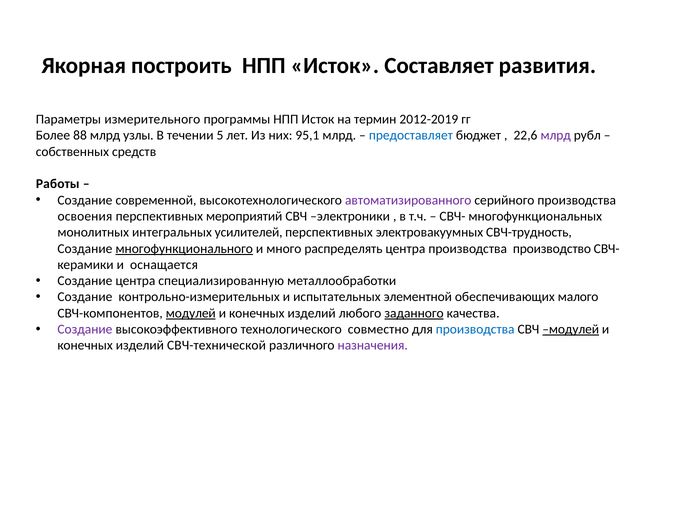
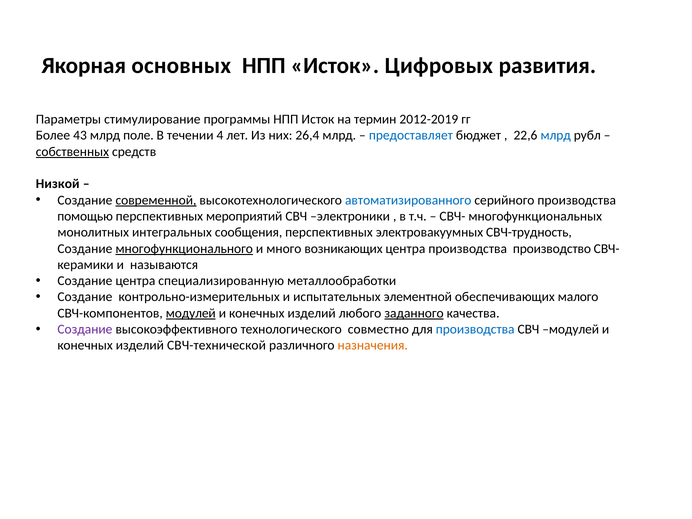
построить: построить -> основных (181, 66)
Составляет: Составляет -> Цифровых (439, 66)
измерительного: измерительного -> стимулирование (152, 119)
88: 88 -> 43 (80, 135)
узлы: узлы -> поле (138, 135)
5: 5 -> 4 (220, 135)
95,1: 95,1 -> 26,4 (307, 135)
млрд colour: purple -> blue (556, 135)
собственных underline: none -> present (72, 152)
Работы: Работы -> Низкой (58, 184)
современной underline: none -> present (156, 200)
автоматизированного colour: purple -> blue (408, 200)
освоения: освоения -> помощью (85, 216)
усилителей: усилителей -> сообщения (249, 232)
распределять: распределять -> возникающих (344, 249)
оснащается: оснащается -> называются (164, 265)
модулей underline: present -> none (571, 329)
назначения colour: purple -> orange (373, 346)
